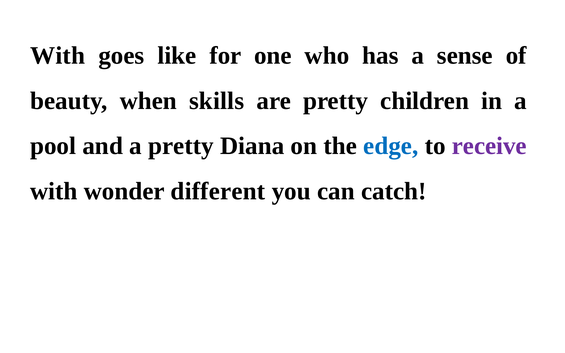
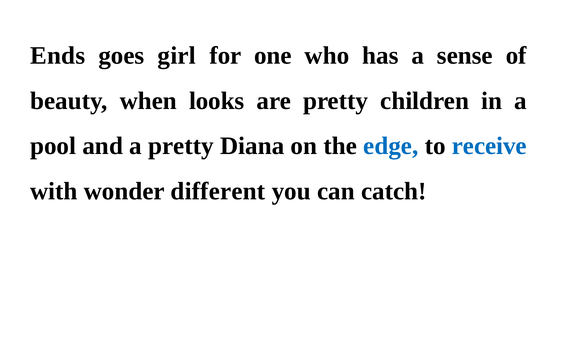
With: With -> Ends (58, 56)
like: like -> girl (177, 56)
skills: skills -> looks (217, 101)
receive colour: purple -> blue (489, 146)
